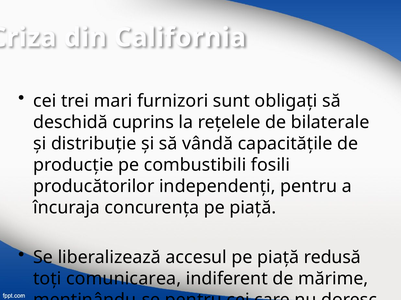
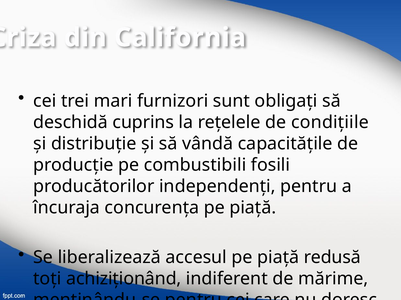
bilaterale: bilaterale -> condiţiile (330, 123)
comunicarea: comunicarea -> achiziţionând (124, 279)
